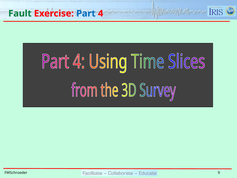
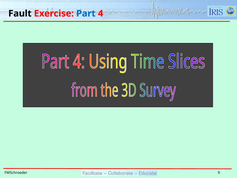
Fault colour: green -> black (20, 13)
